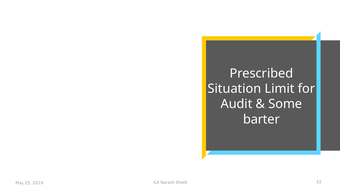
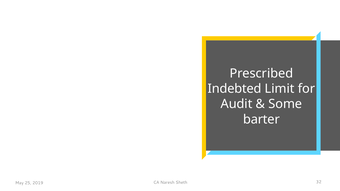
Situation: Situation -> Indebted (235, 89)
